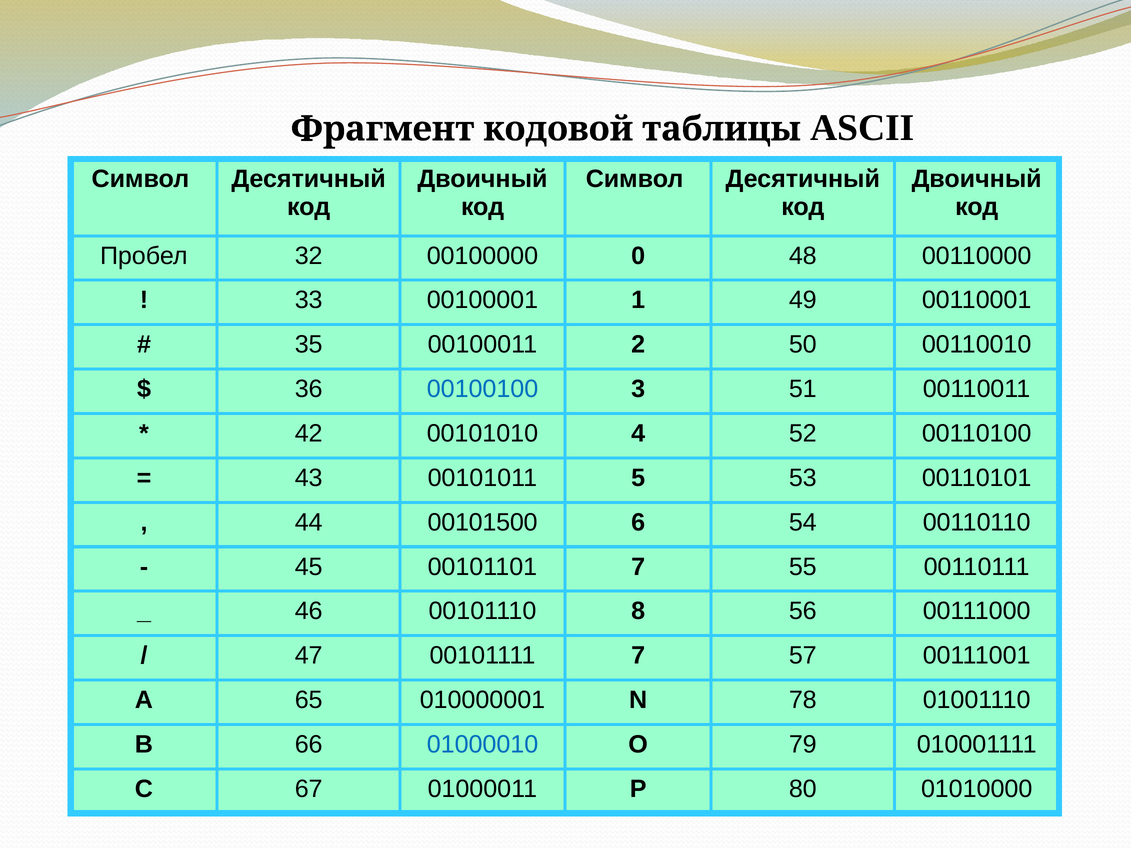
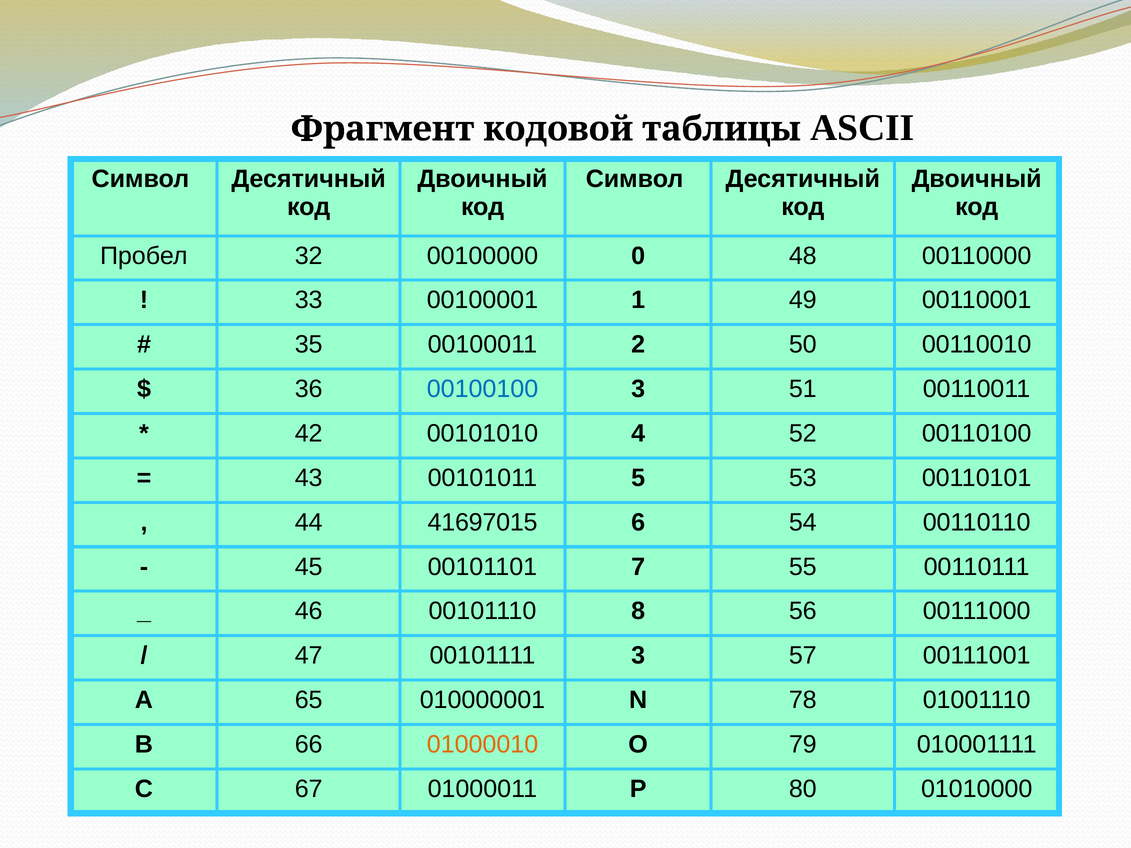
00101500: 00101500 -> 41697015 (483, 522)
00101111 7: 7 -> 3 (638, 656)
01000010 colour: blue -> orange (483, 745)
